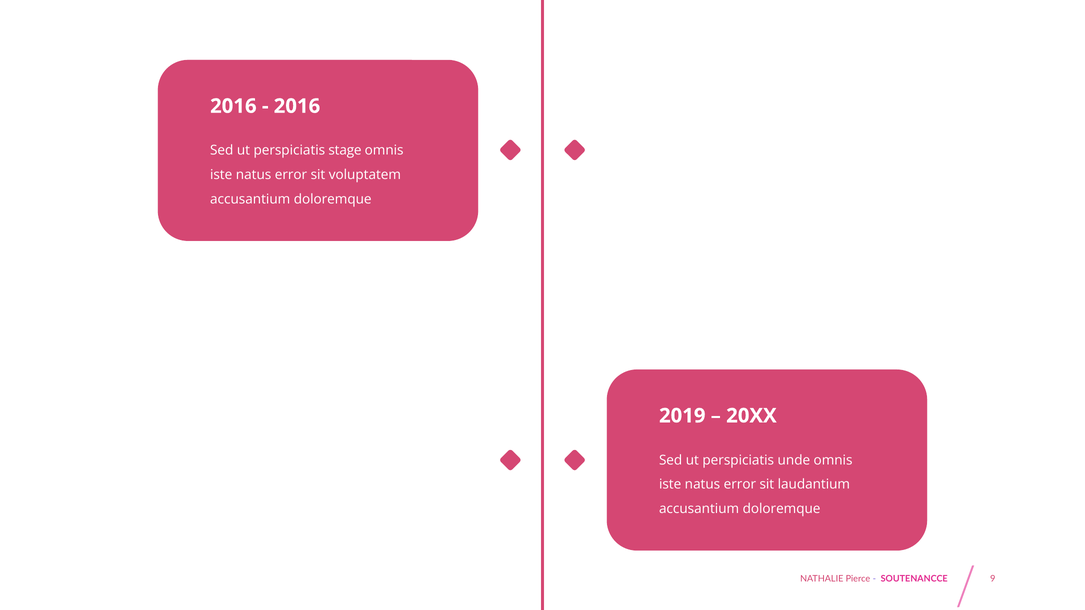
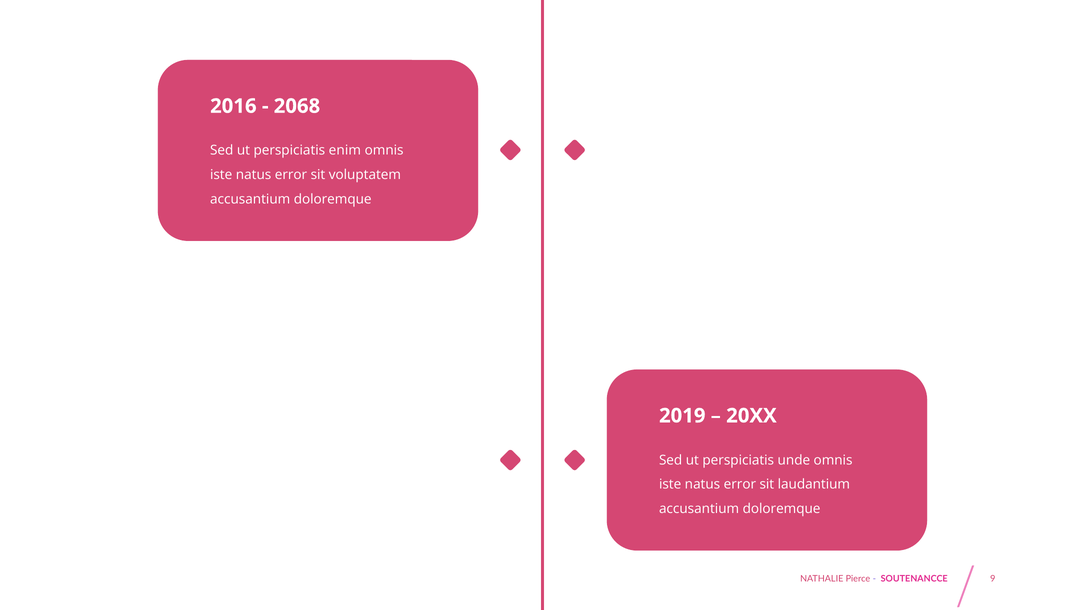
2016: 2016 -> 2068 (297, 106)
stage: stage -> enim (345, 151)
